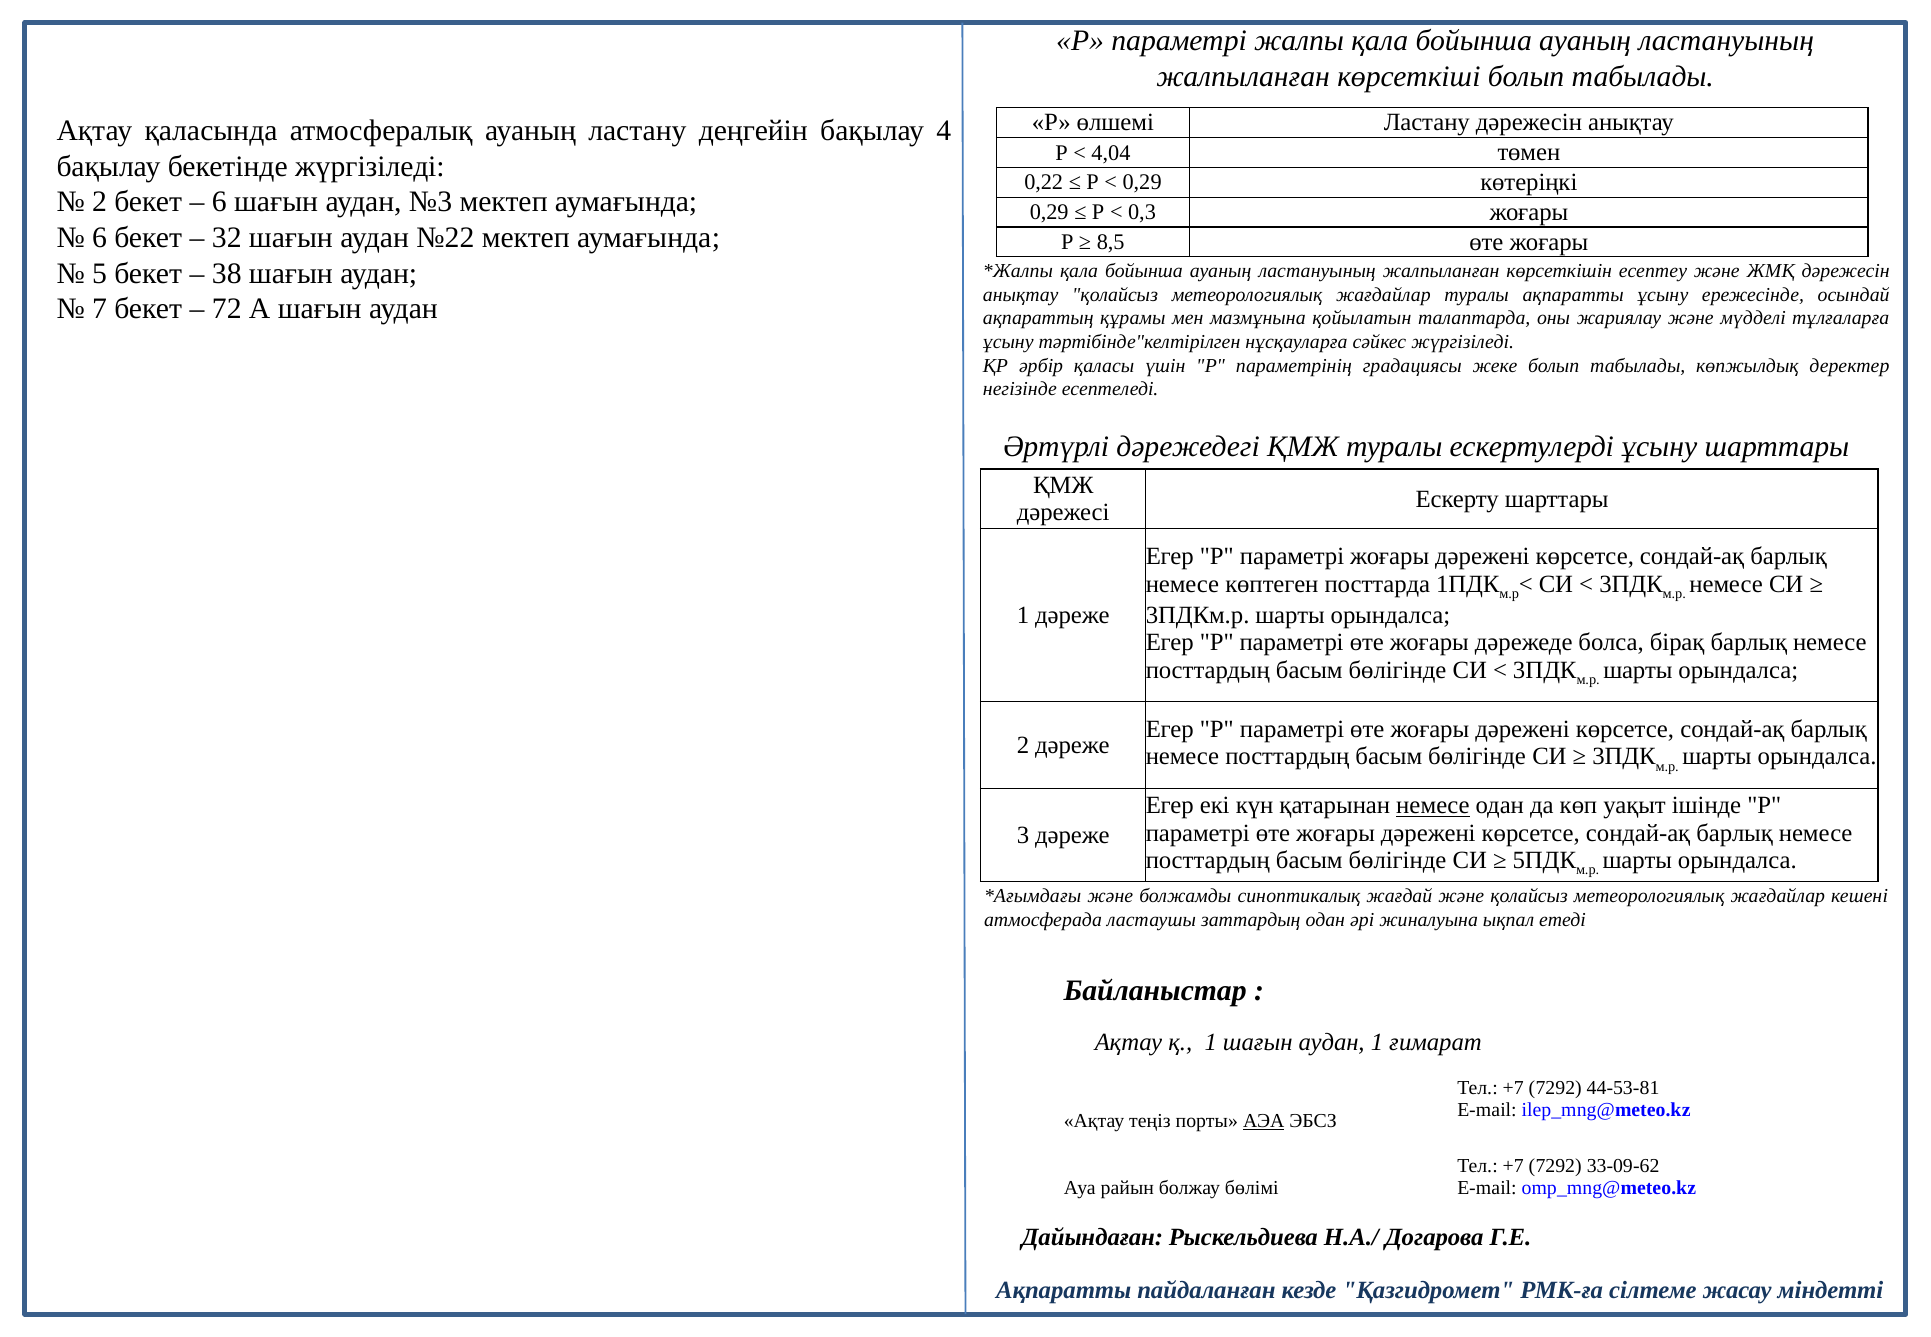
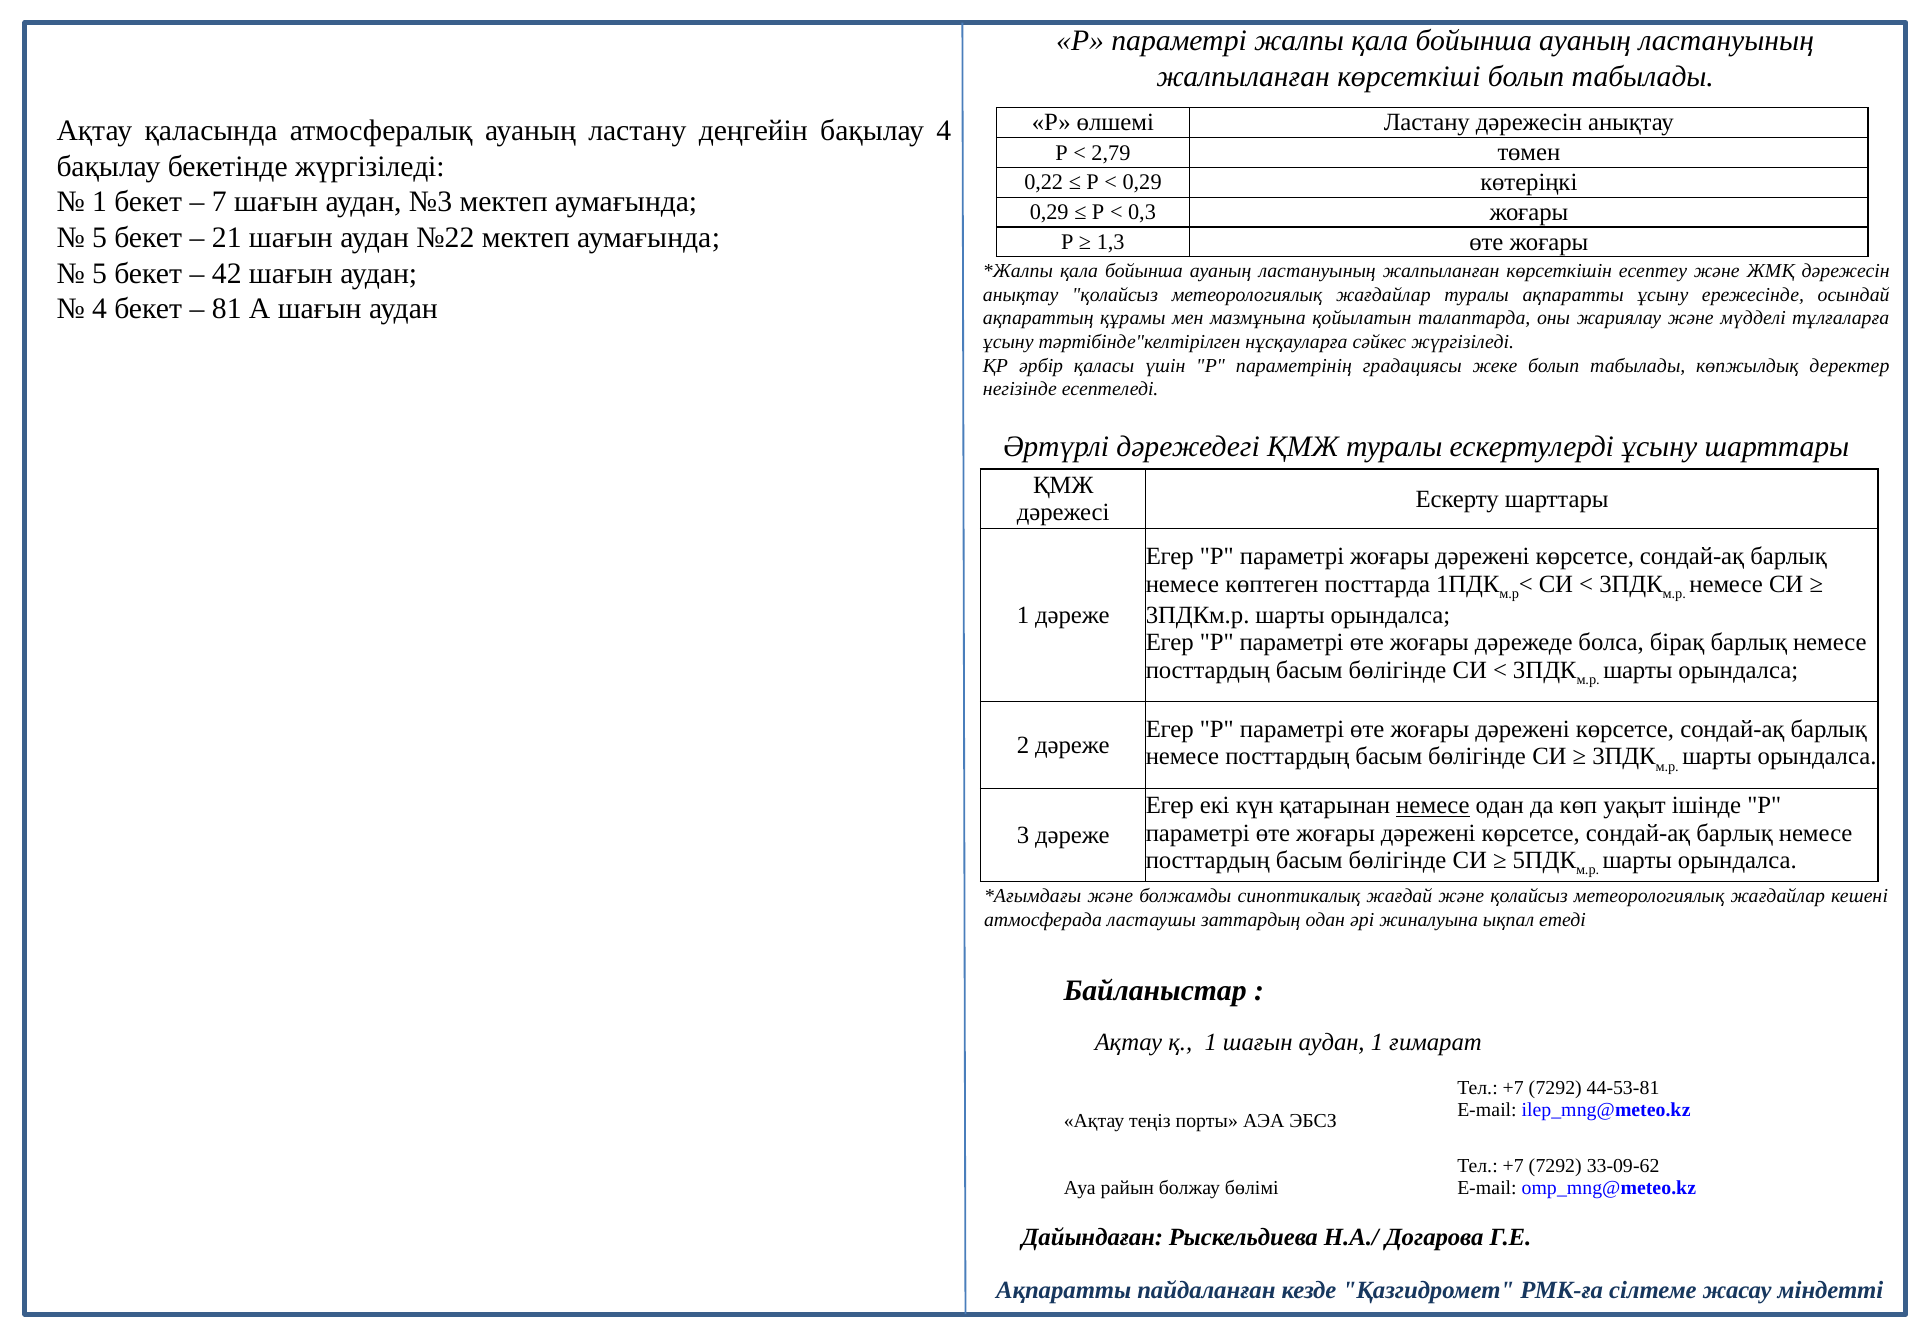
4,04: 4,04 -> 2,79 (1111, 153)
2: 2 -> 1 (100, 202)
6: 6 -> 7 (219, 202)
6: 6 -> 5 (100, 238)
32: 32 -> 21 (227, 238)
8,5: 8,5 -> 1,3 (1111, 242)
38: 38 -> 42 (227, 273)
7: 7 -> 4 (100, 309)
72: 72 -> 81 (227, 309)
АЭА underline: present -> none (1264, 1121)
